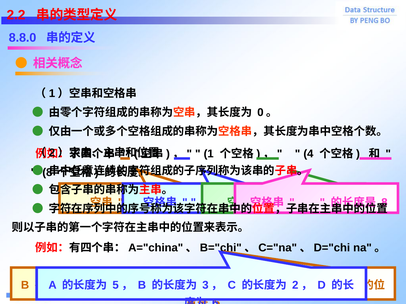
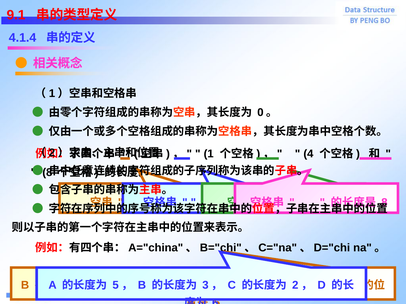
2.2: 2.2 -> 9.1 (16, 15)
8.8.0: 8.8.0 -> 4.1.4 (23, 38)
